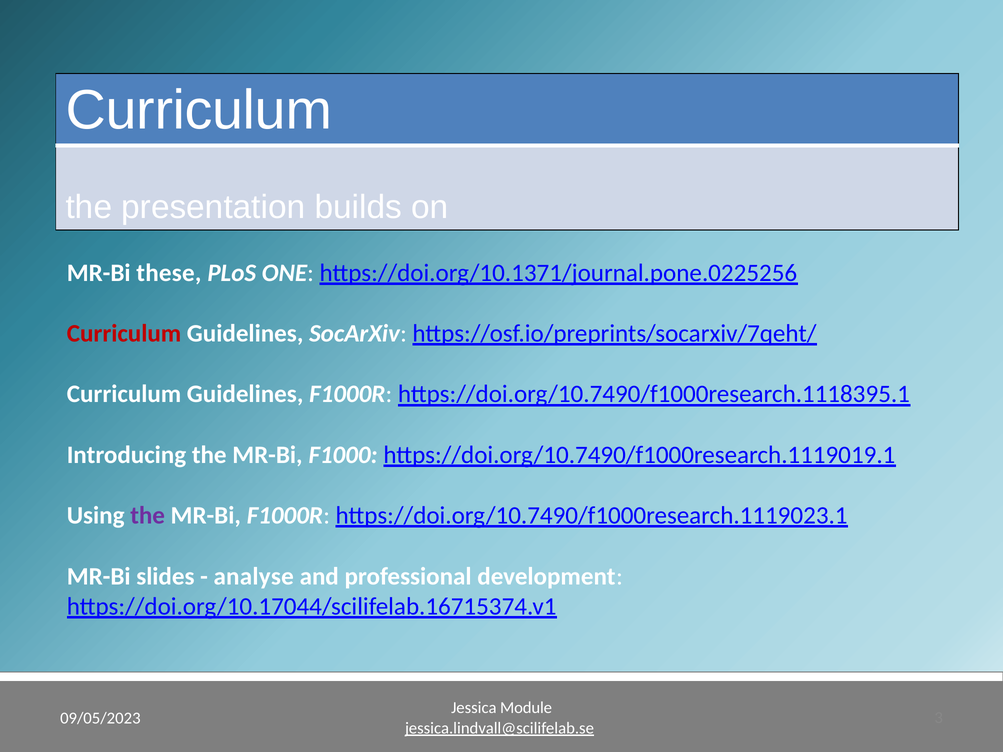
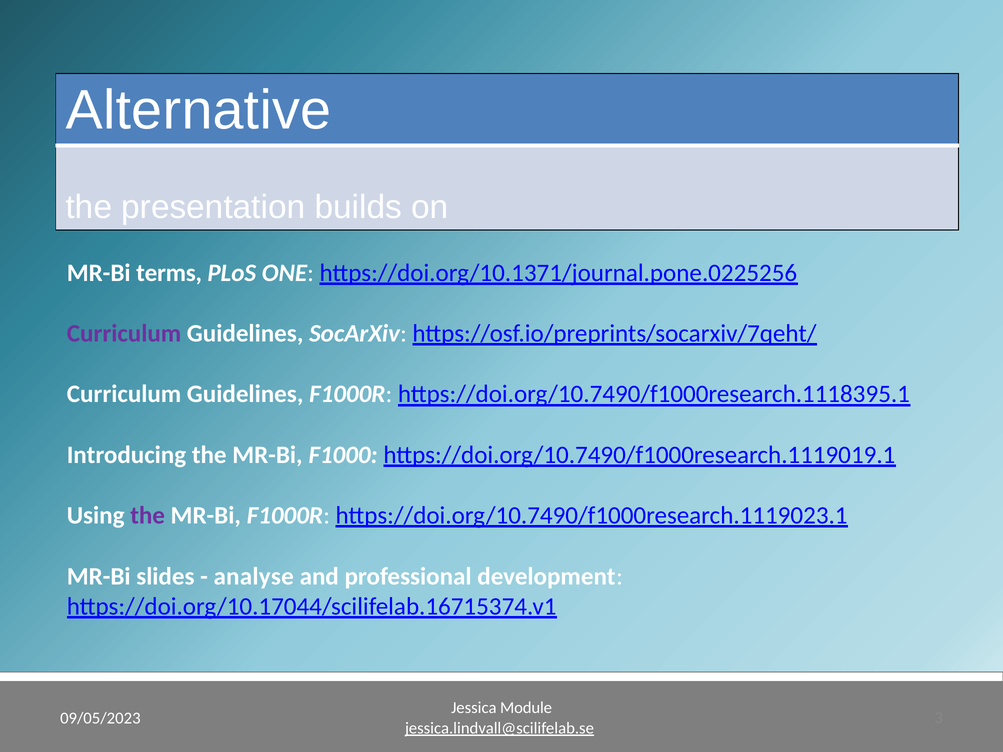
Curriculum: Curriculum -> Alternative (199, 110)
these: these -> terms (169, 273)
Curriculum colour: red -> purple (124, 334)
